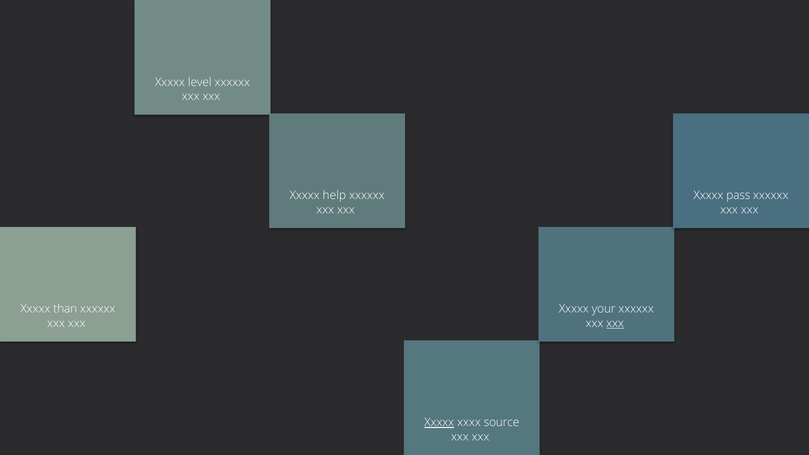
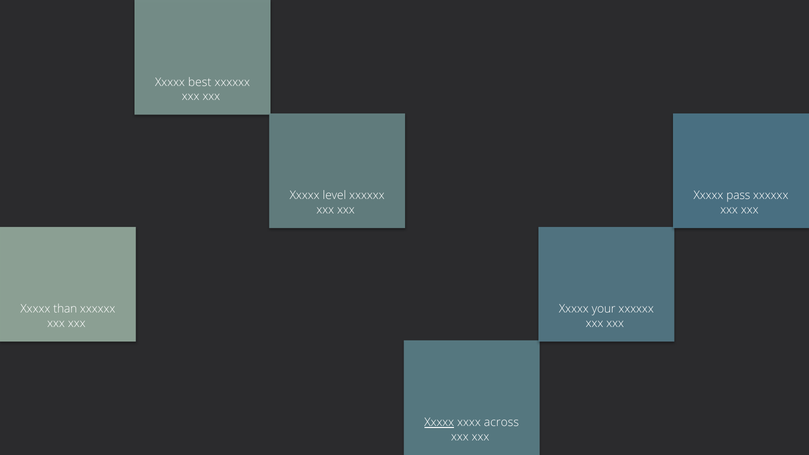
level: level -> best (200, 82)
help: help -> level (334, 196)
xxx underline: present -> none (615, 323)
source: source -> across (501, 422)
